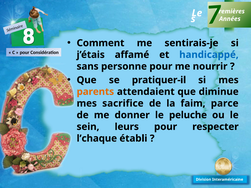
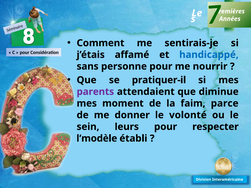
parents colour: orange -> purple (95, 92)
sacrifice: sacrifice -> moment (123, 103)
peluche: peluche -> volonté (188, 115)
l’chaque: l’chaque -> l’modèle (97, 139)
